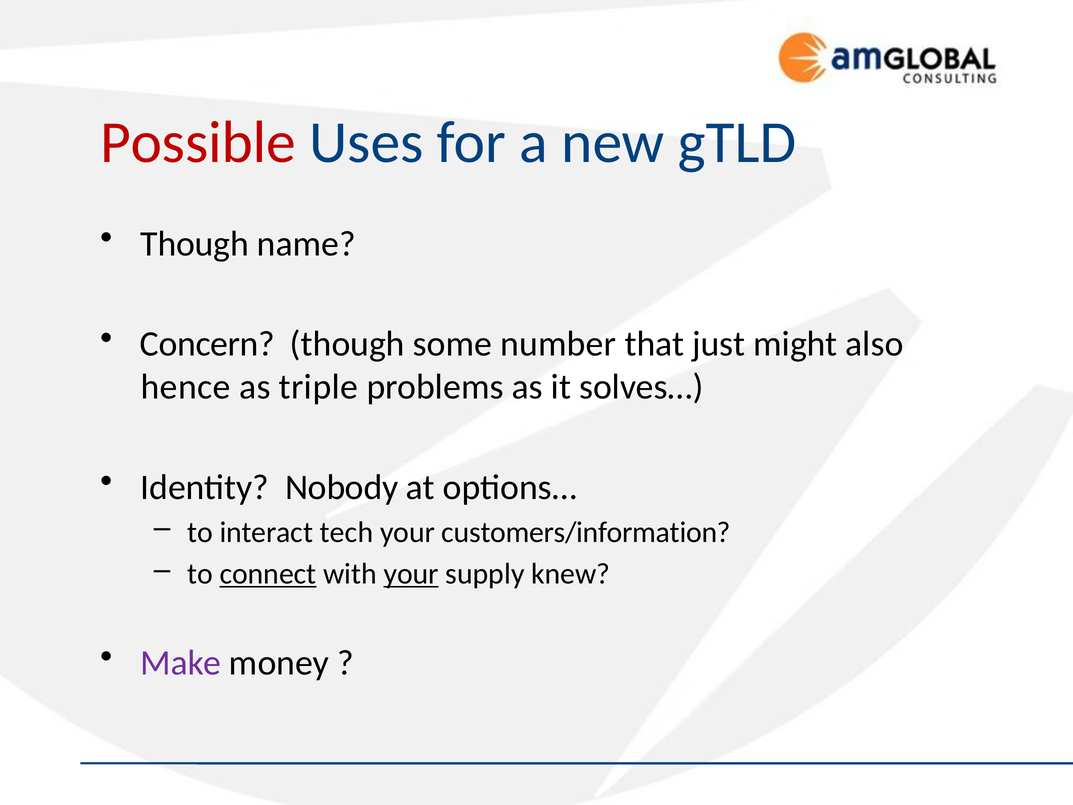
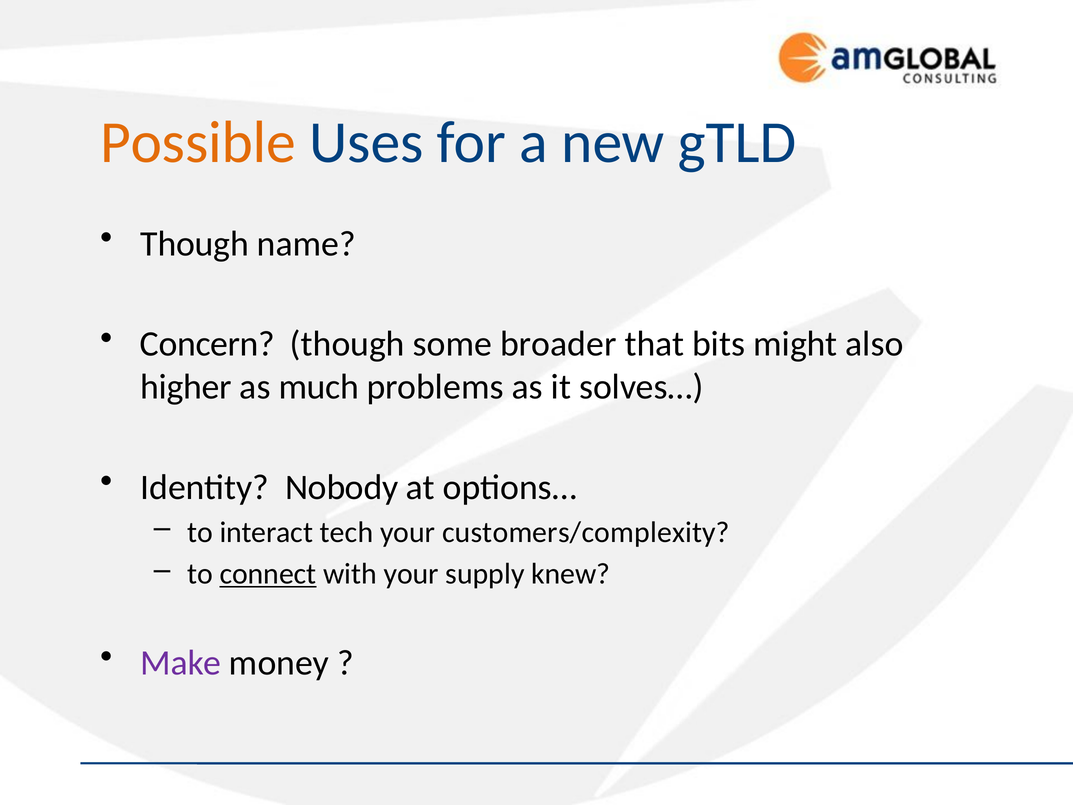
Possible colour: red -> orange (198, 143)
number: number -> broader (558, 344)
just: just -> bits (719, 344)
hence: hence -> higher (186, 387)
triple: triple -> much (319, 387)
customers/information: customers/information -> customers/complexity (586, 532)
your underline: present -> none (411, 574)
